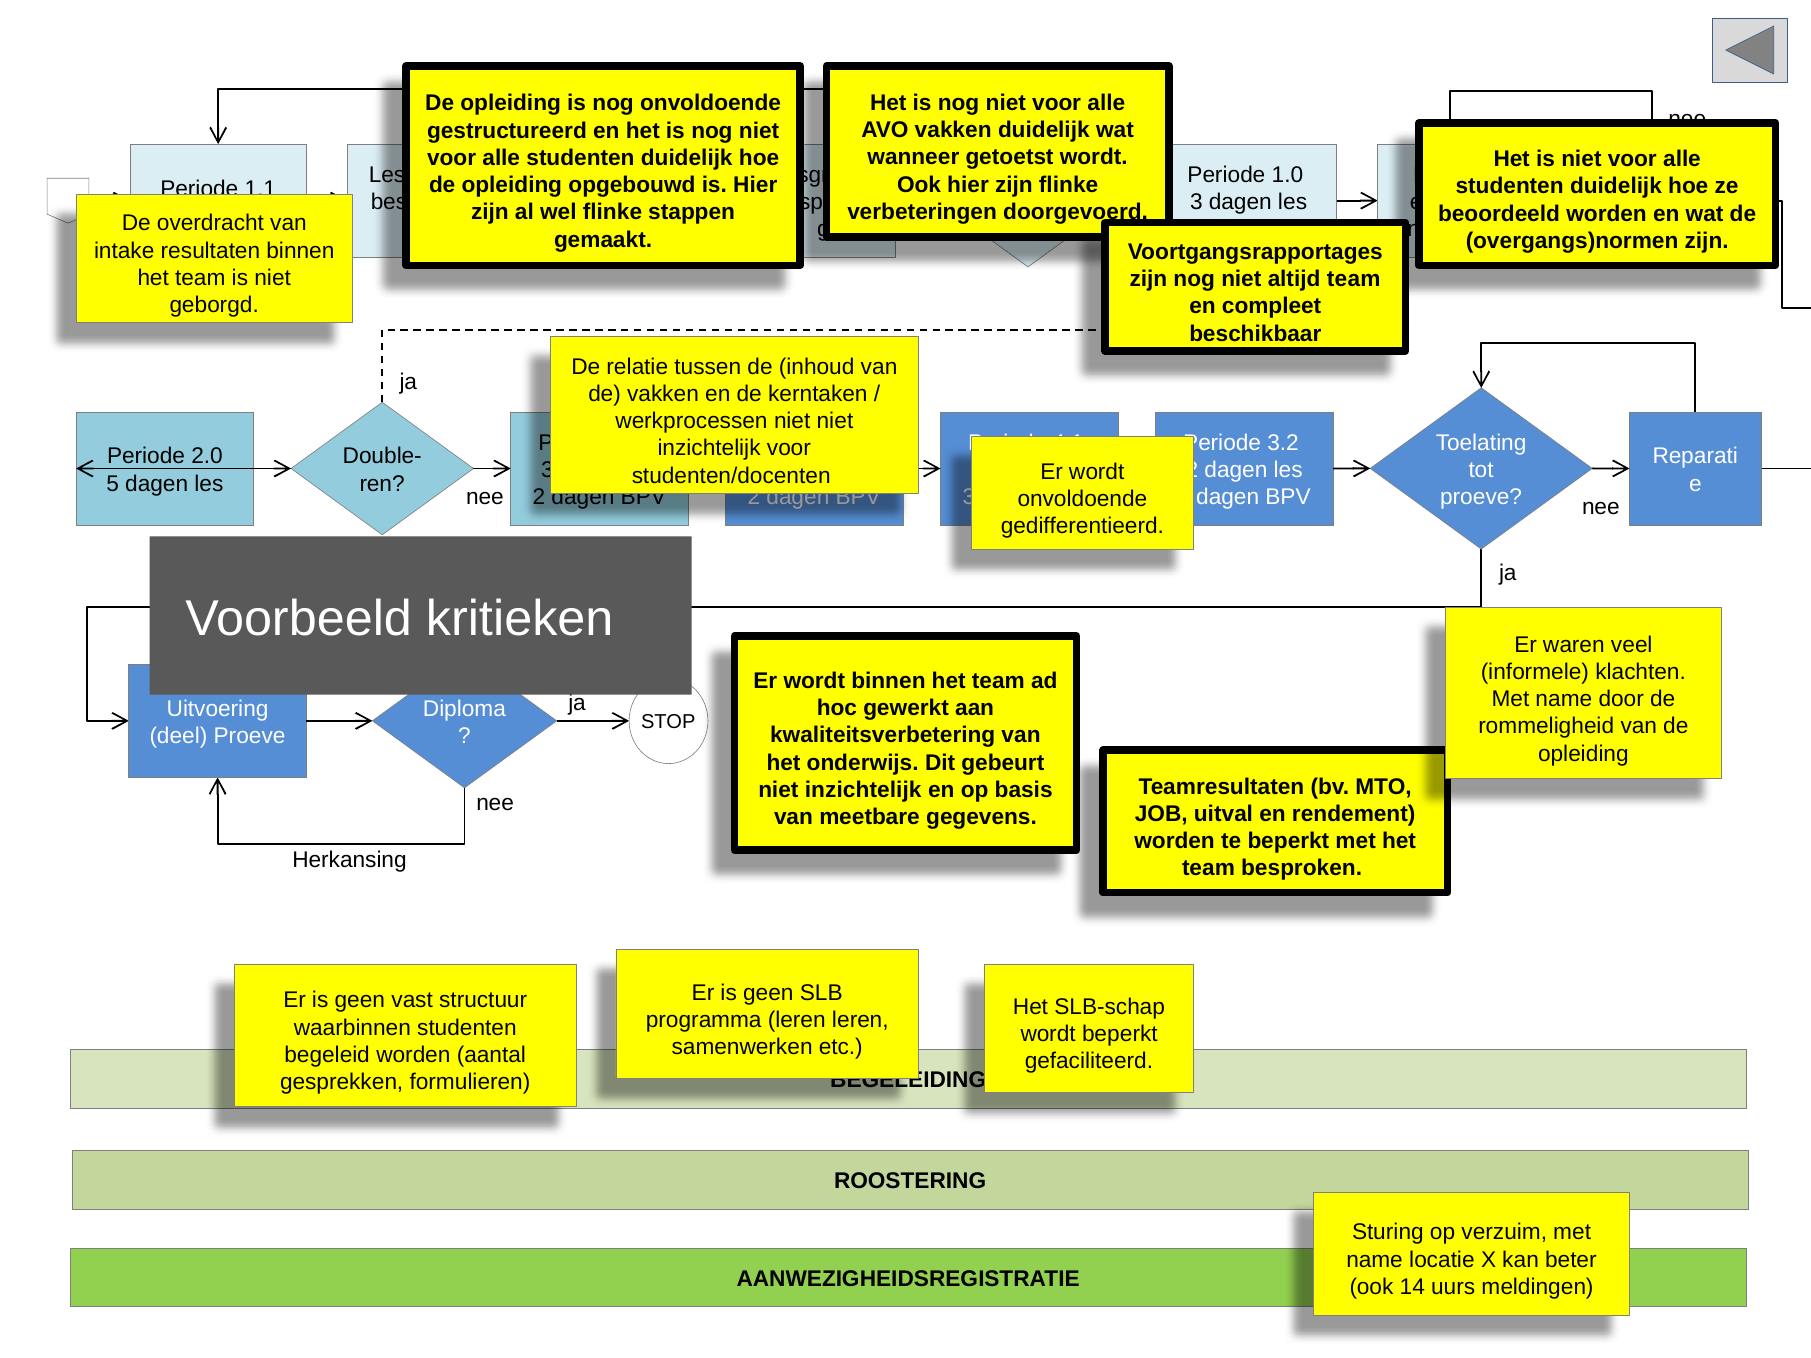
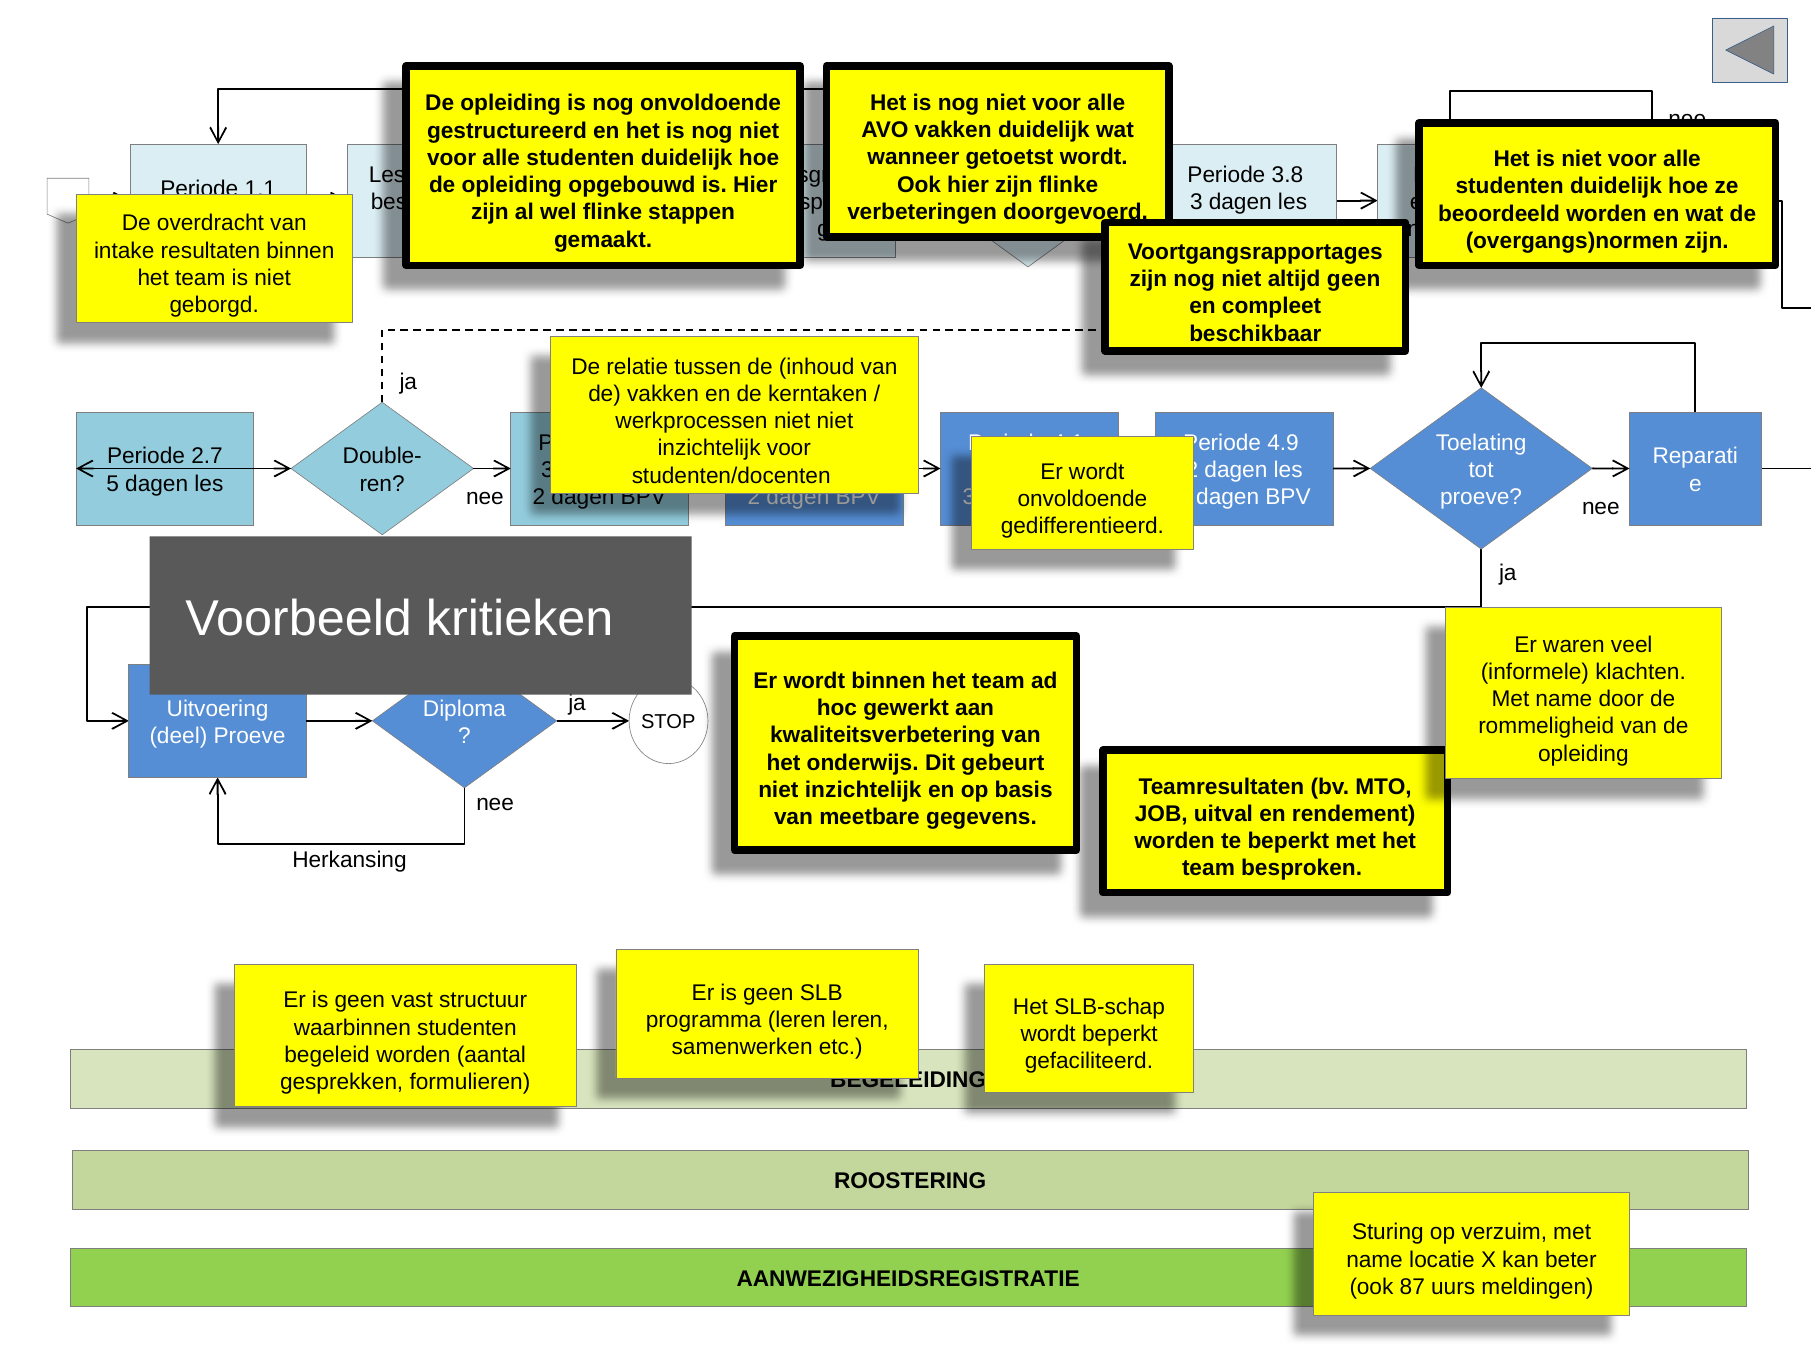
1.0: 1.0 -> 3.8 (1287, 175)
altijd team: team -> geen (1354, 279)
3.2: 3.2 -> 4.9 (1283, 443)
2.0: 2.0 -> 2.7 (207, 457)
14: 14 -> 87 (1412, 1287)
